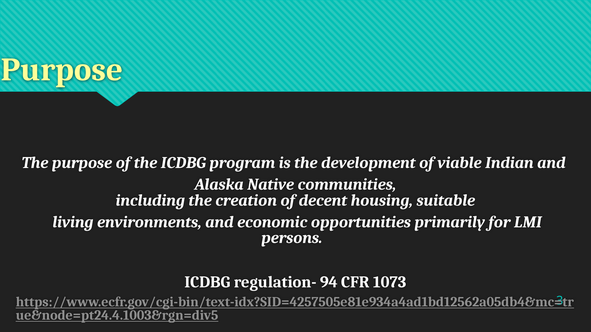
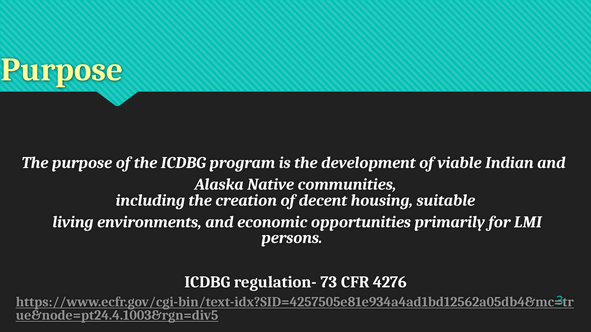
94: 94 -> 73 (329, 282)
1073: 1073 -> 4276 (390, 282)
